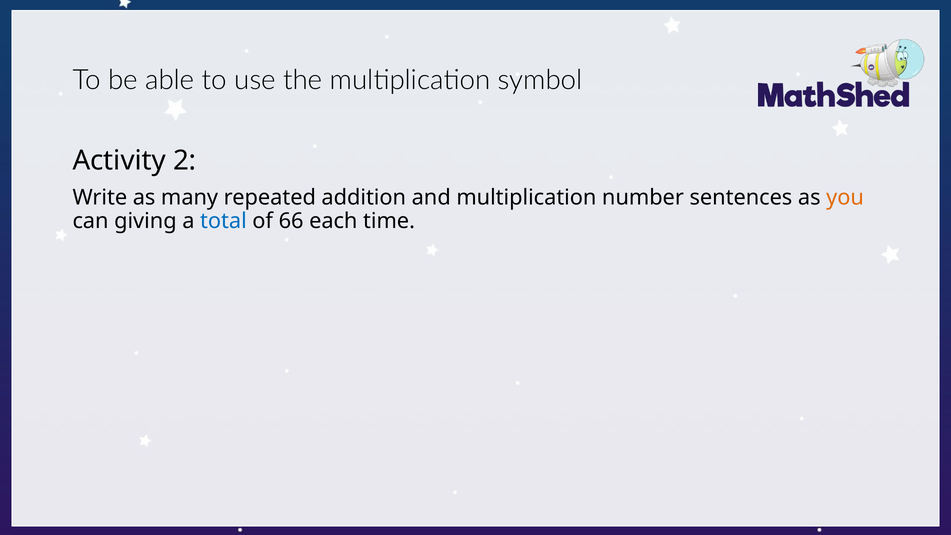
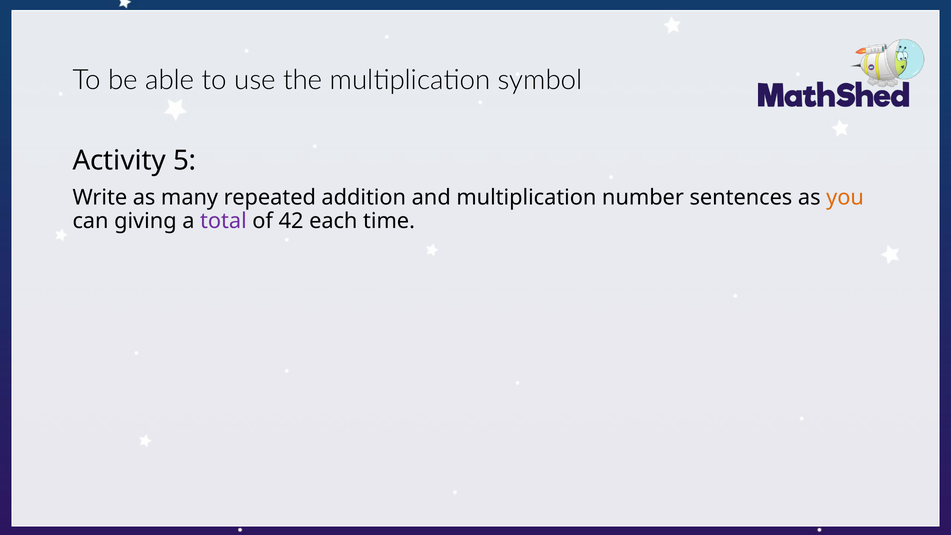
2: 2 -> 5 (185, 161)
total colour: blue -> purple (223, 221)
66: 66 -> 42 (291, 221)
